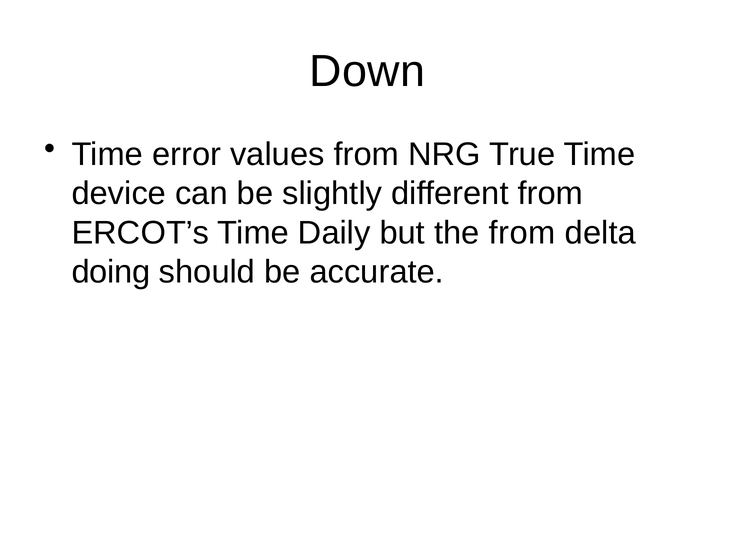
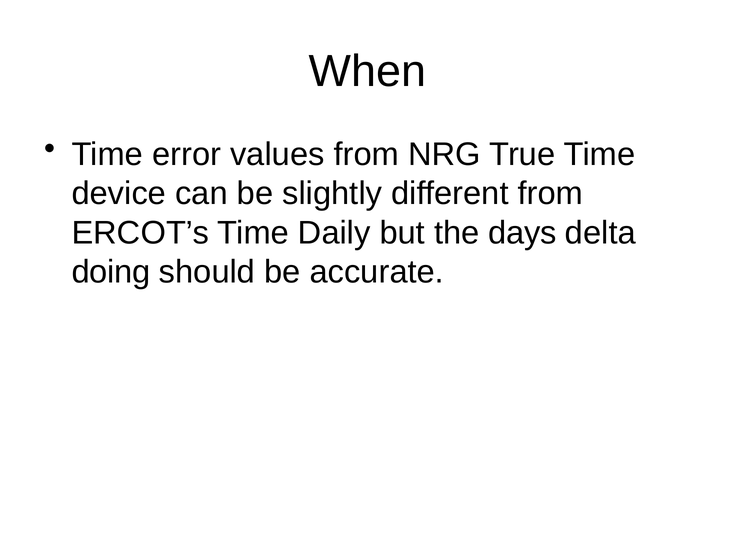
Down: Down -> When (367, 71)
the from: from -> days (522, 233)
